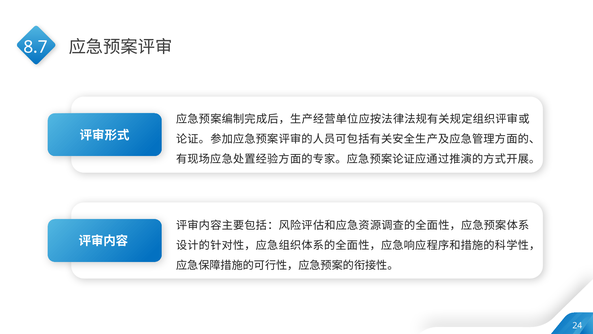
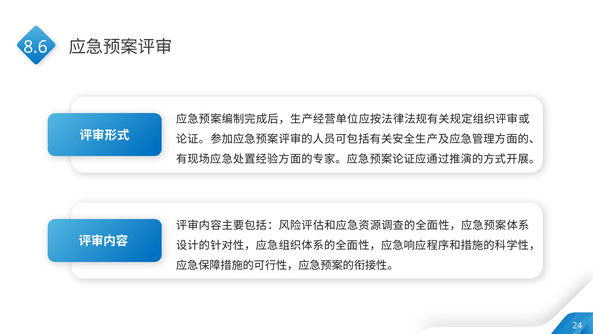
8.7: 8.7 -> 8.6 (36, 47)
